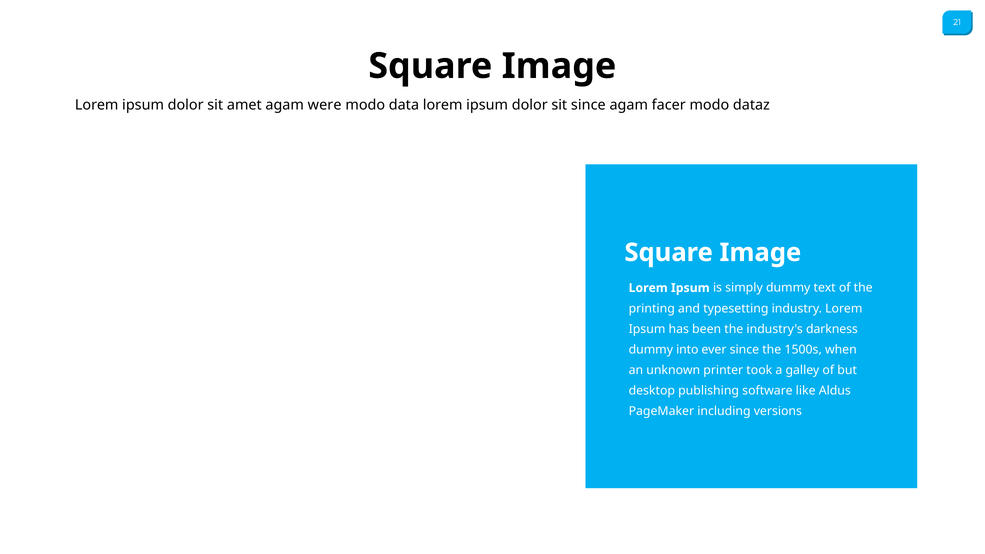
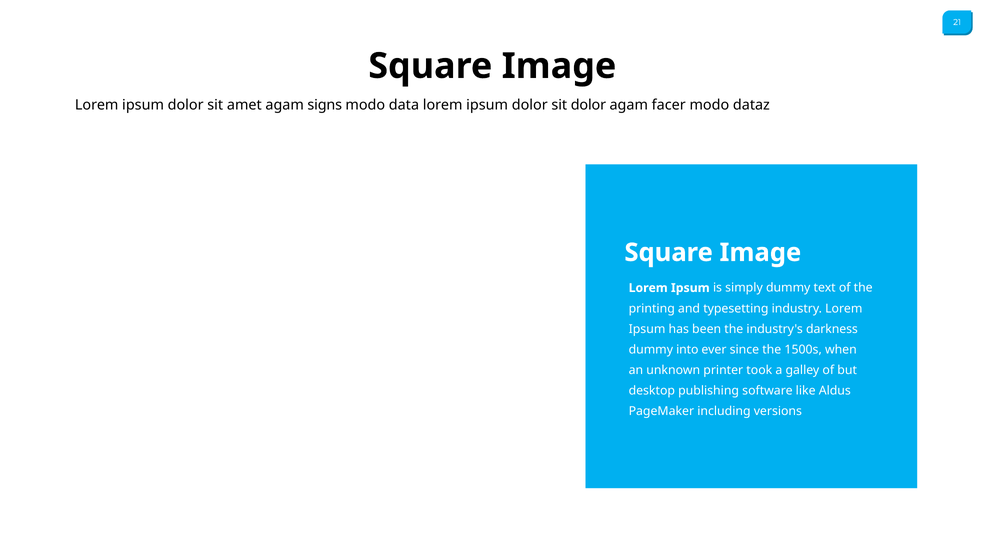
were: were -> signs (325, 105)
sit since: since -> dolor (588, 105)
